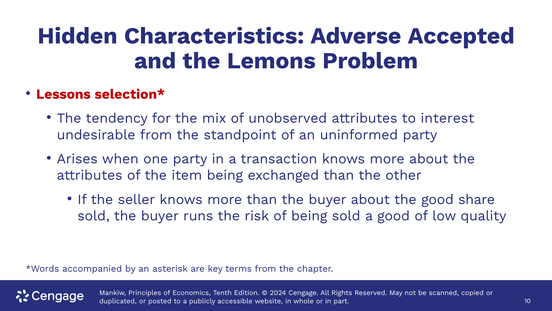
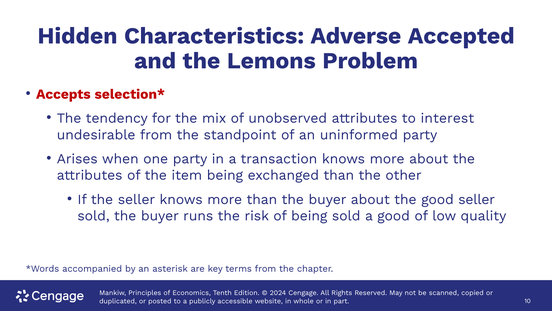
Lessons: Lessons -> Accepts (63, 94)
good share: share -> seller (477, 199)
